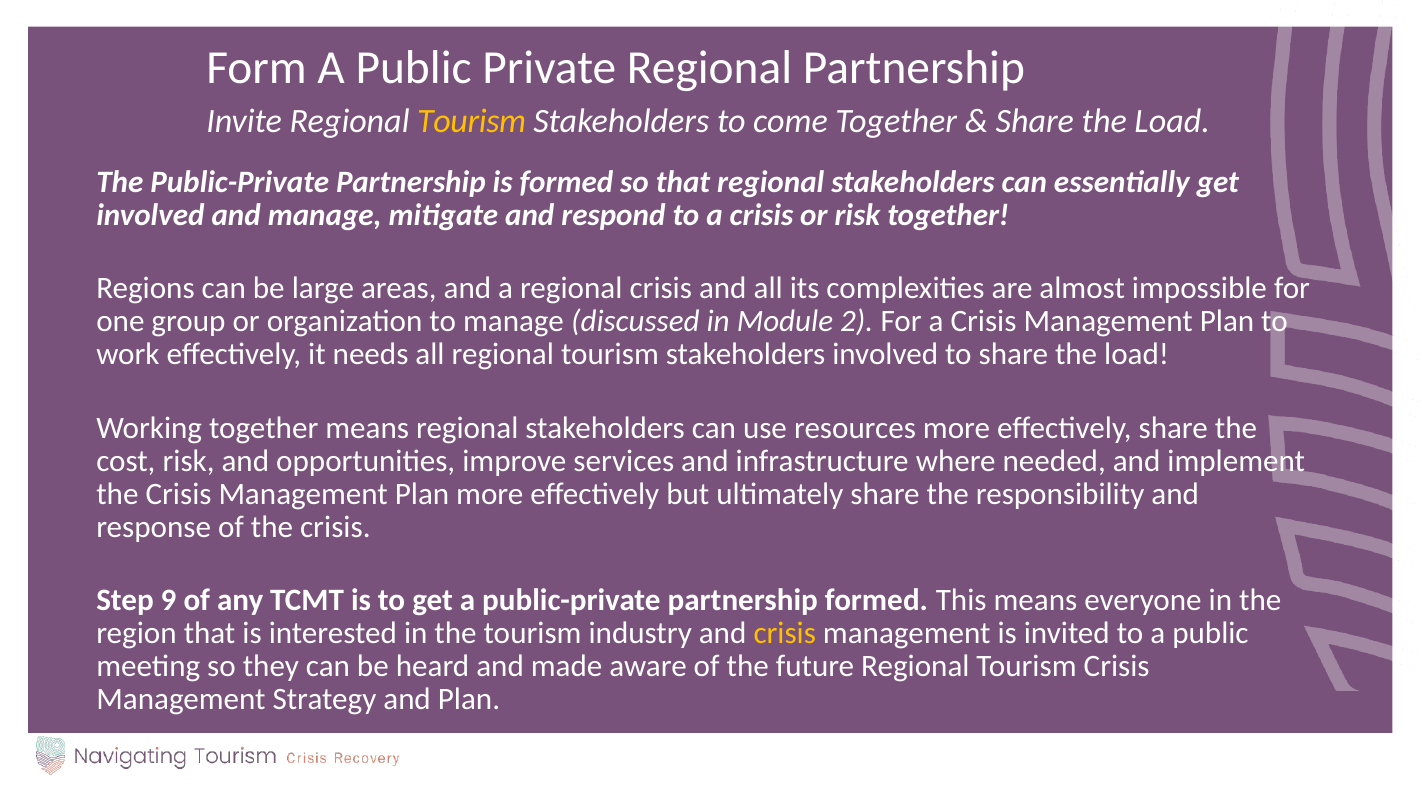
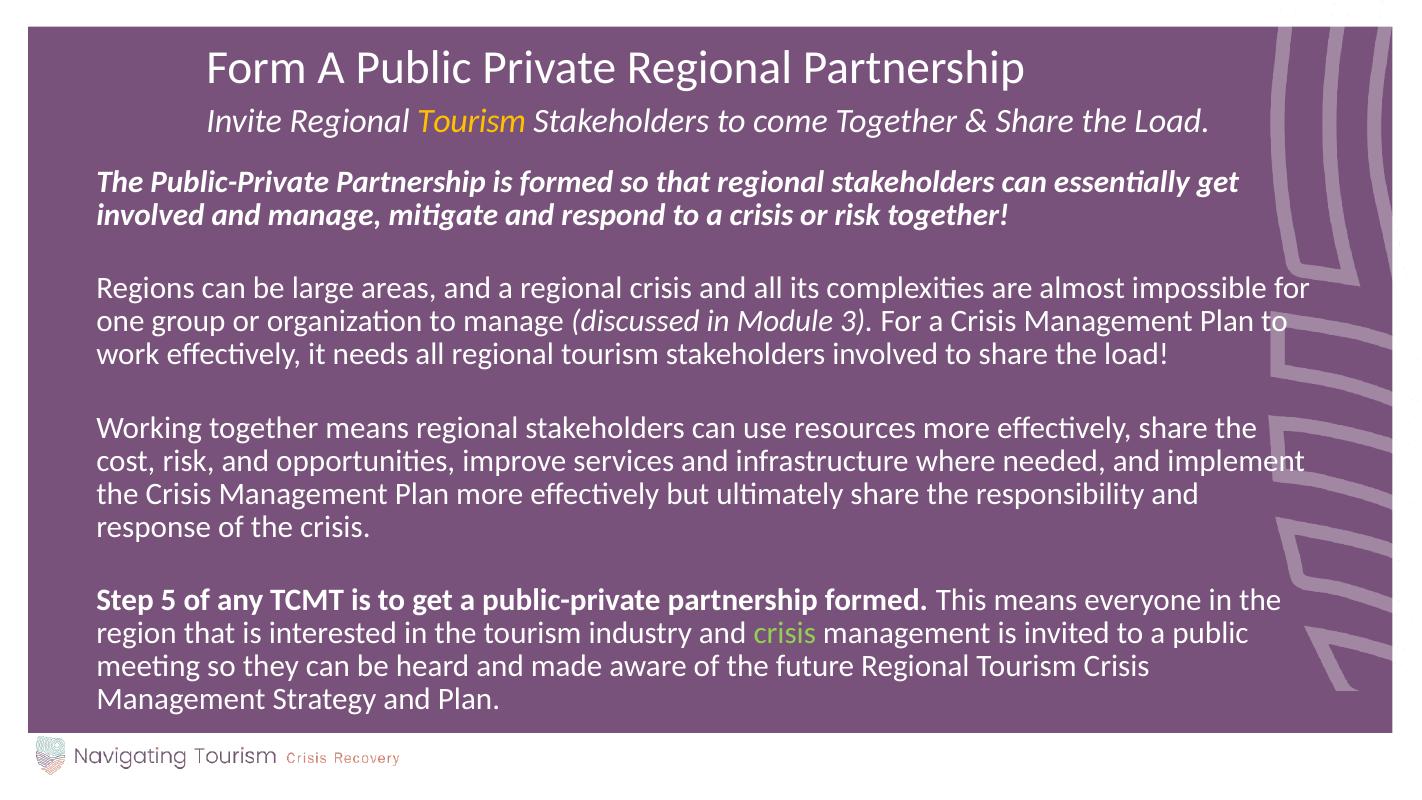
2: 2 -> 3 (857, 321)
9: 9 -> 5 (169, 601)
crisis colour: yellow -> light green (785, 633)
